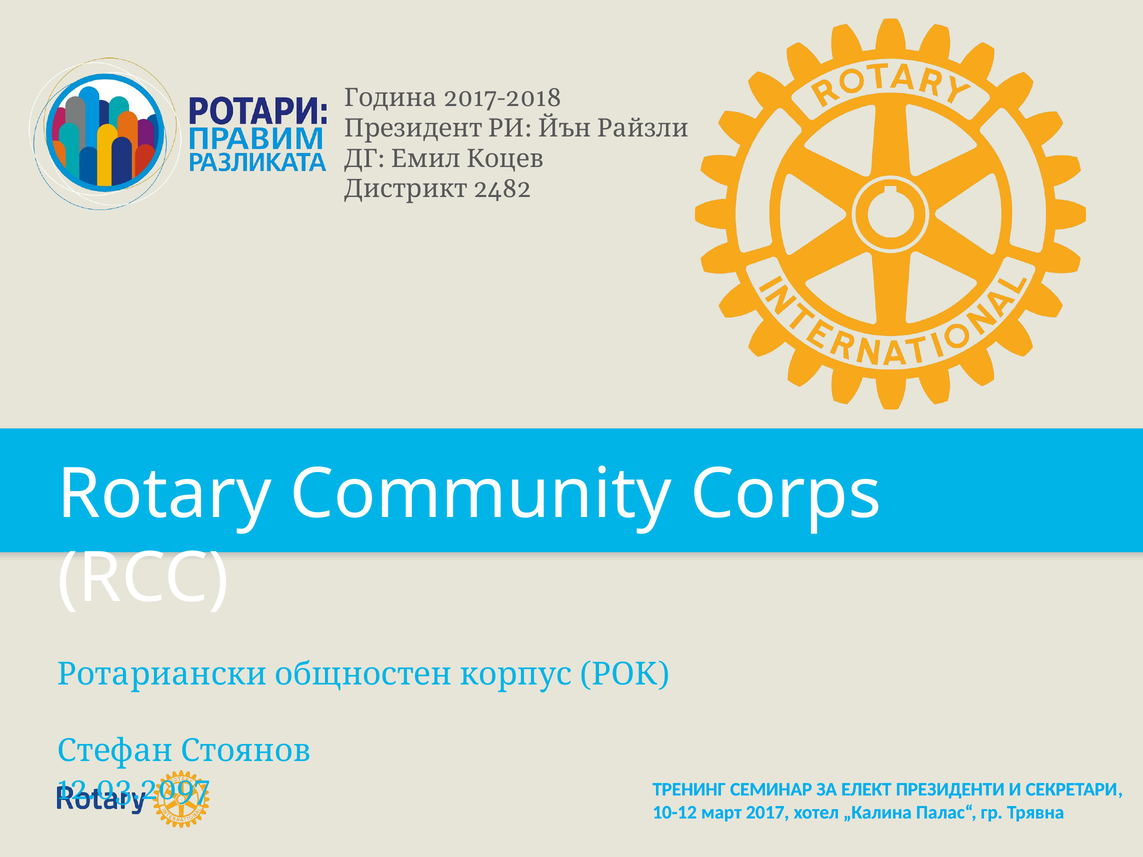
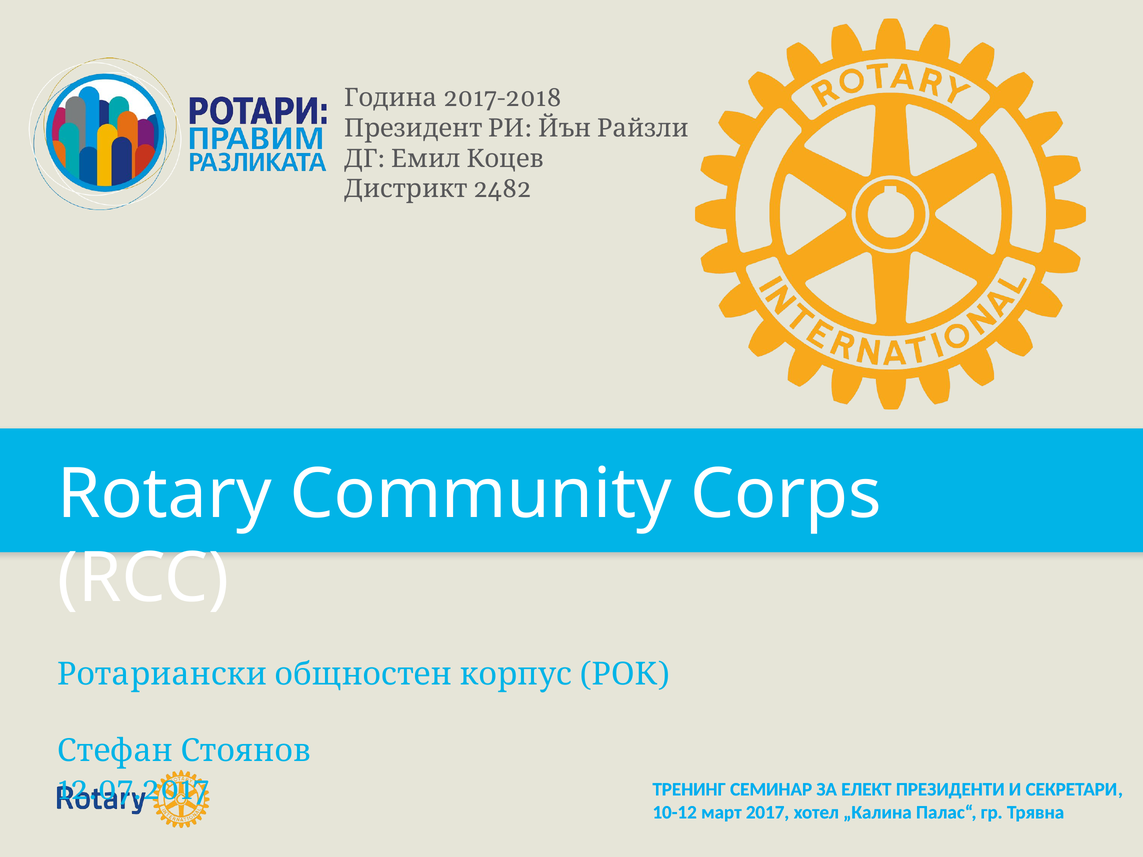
12.03.2097: 12.03.2097 -> 12.07.2017 (133, 789)
